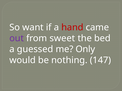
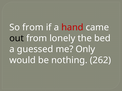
So want: want -> from (33, 27)
out colour: purple -> black (17, 38)
sweet: sweet -> lonely (62, 38)
147: 147 -> 262 (100, 60)
